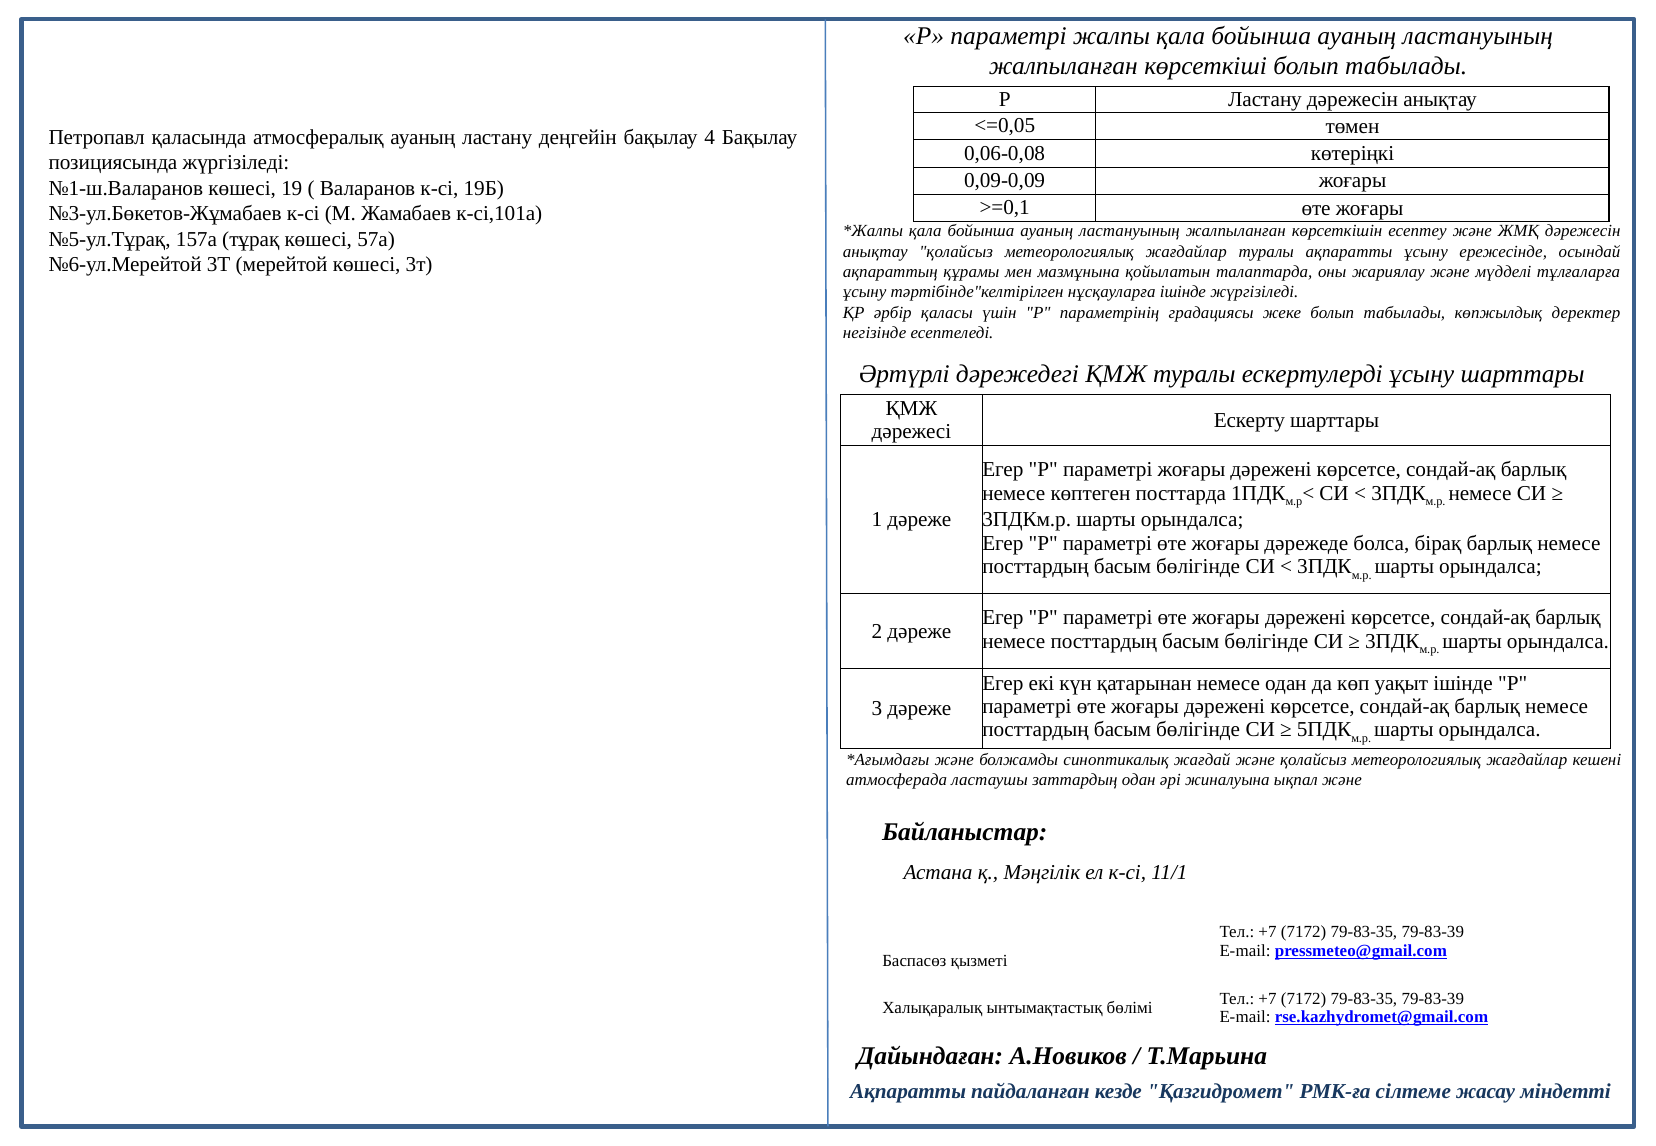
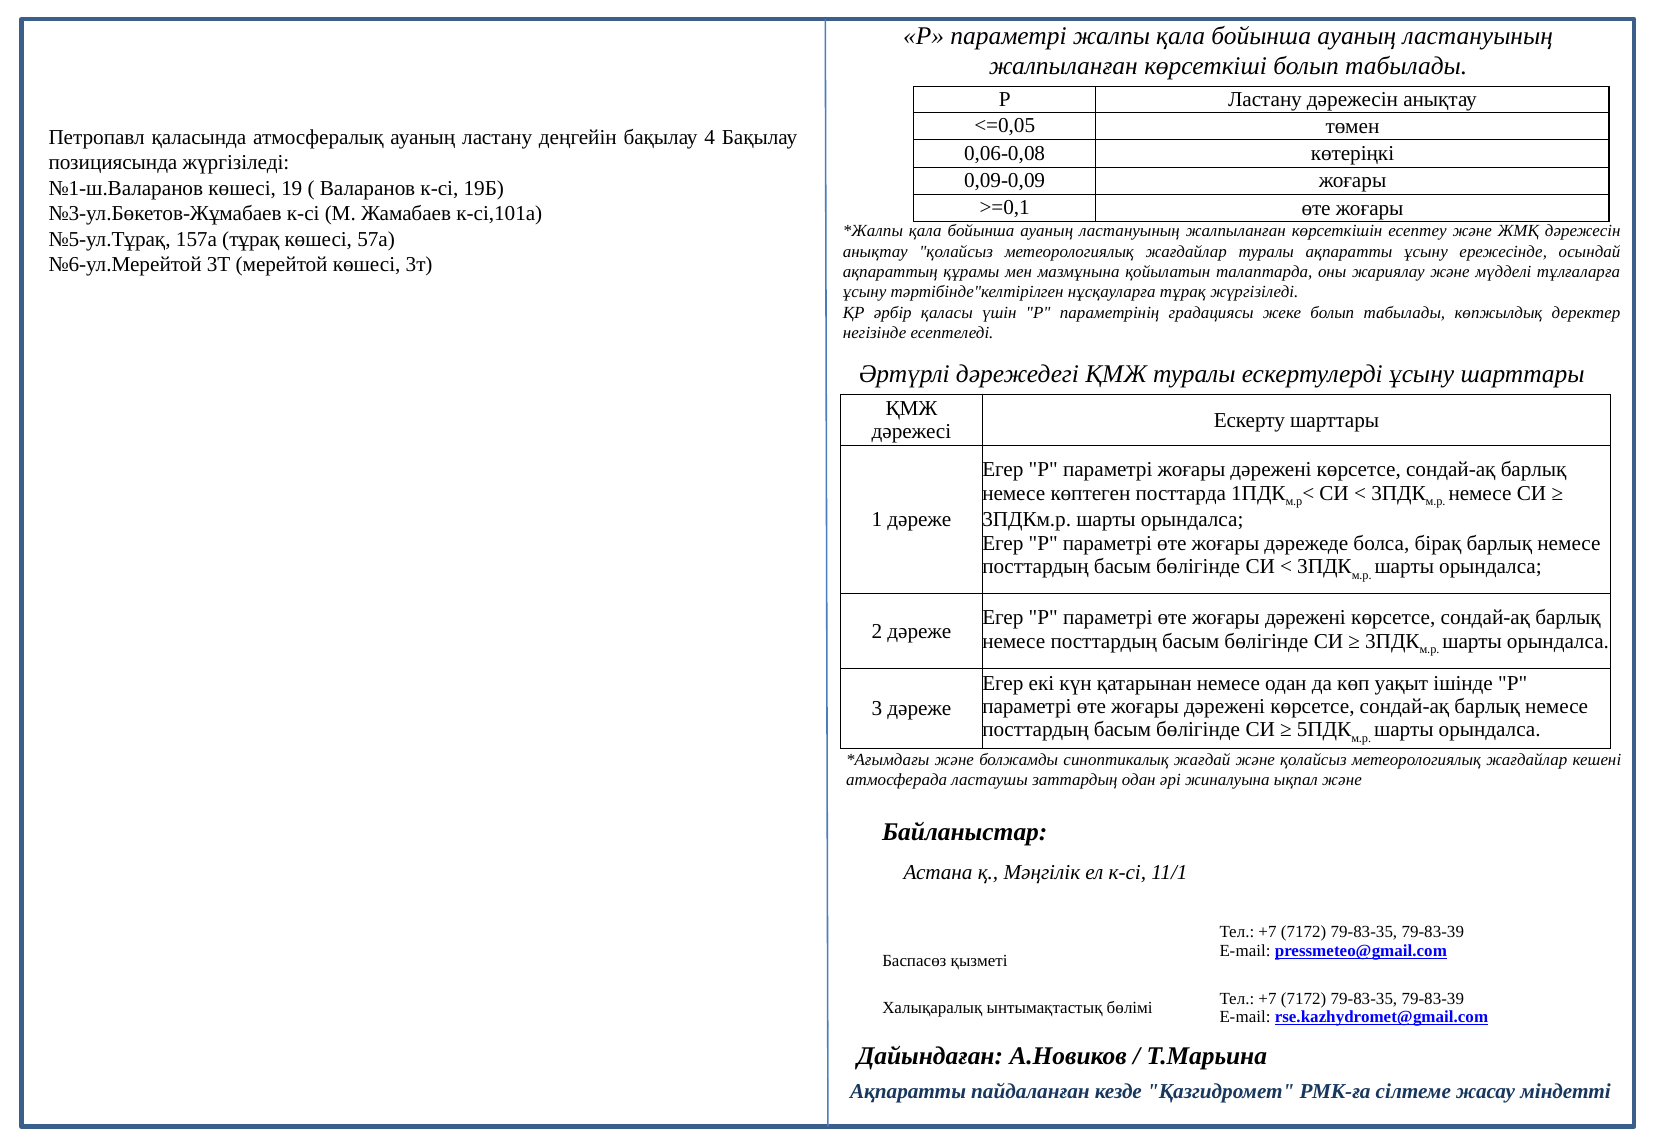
нұсқауларға ішінде: ішінде -> тұрақ (1183, 292)
